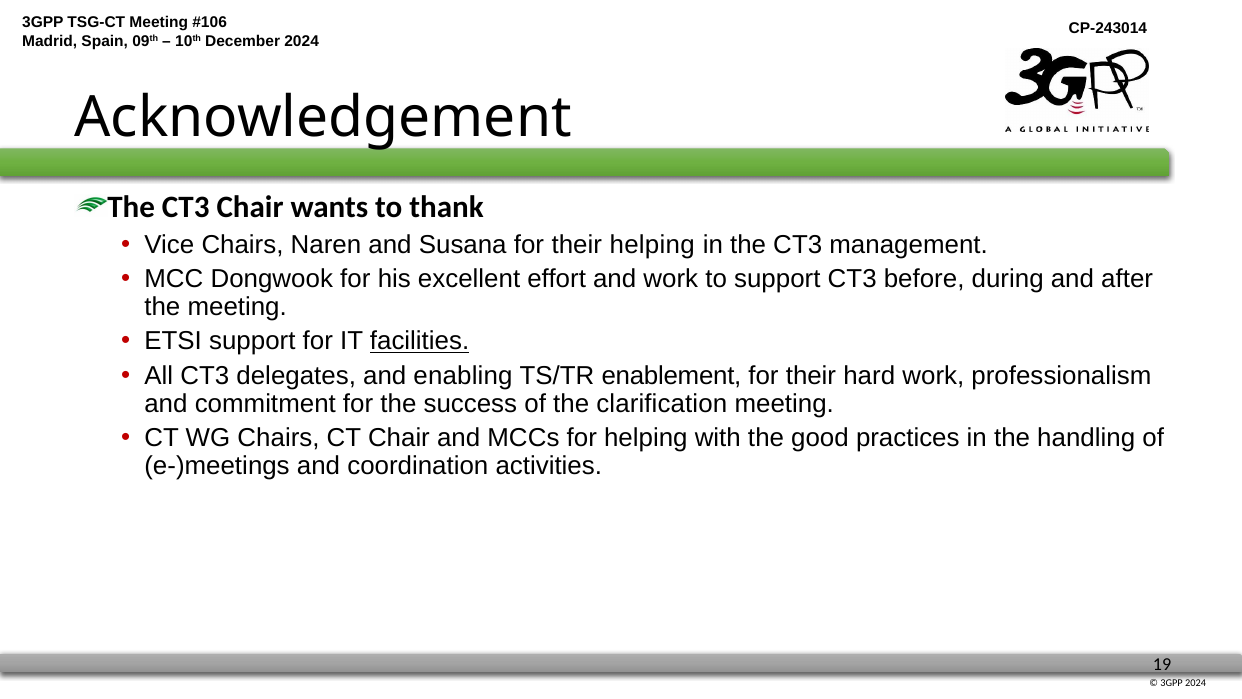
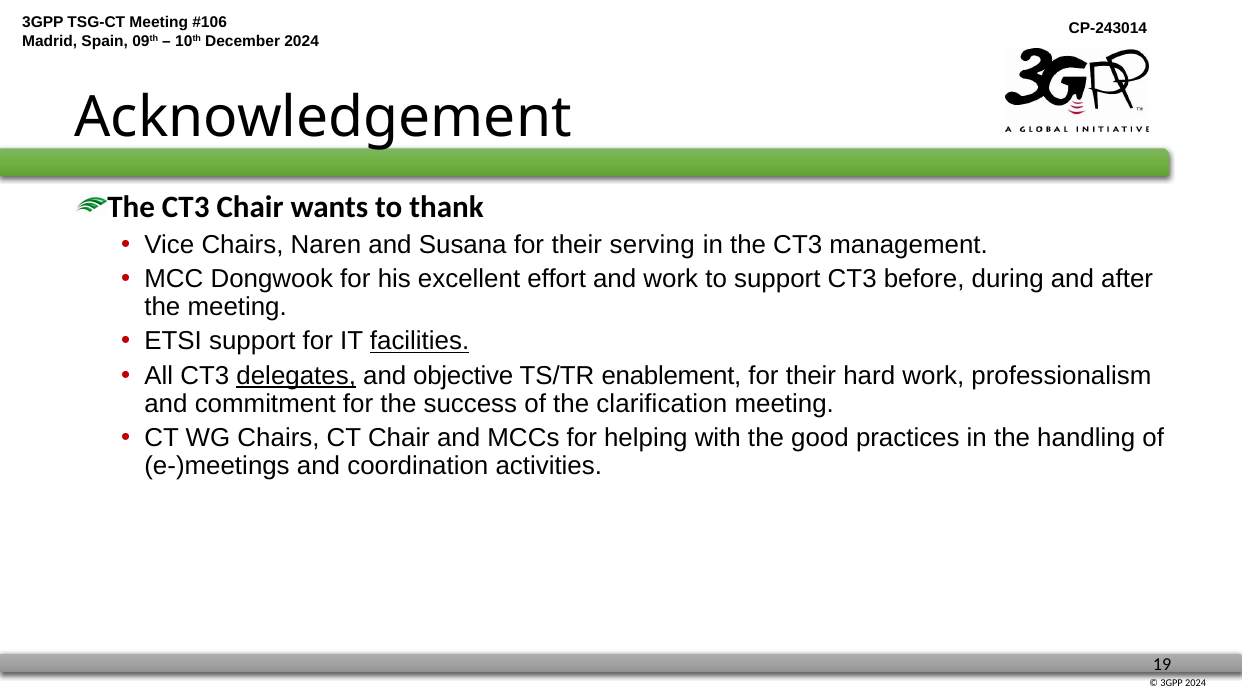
their helping: helping -> serving (652, 244)
delegates underline: none -> present (296, 376)
enabling: enabling -> objective (463, 376)
